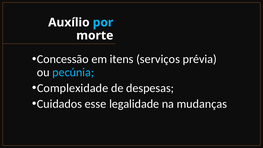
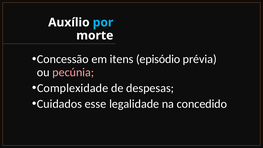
serviços: serviços -> episódio (158, 59)
pecúnia colour: light blue -> pink (73, 72)
mudanças: mudanças -> concedido (202, 104)
